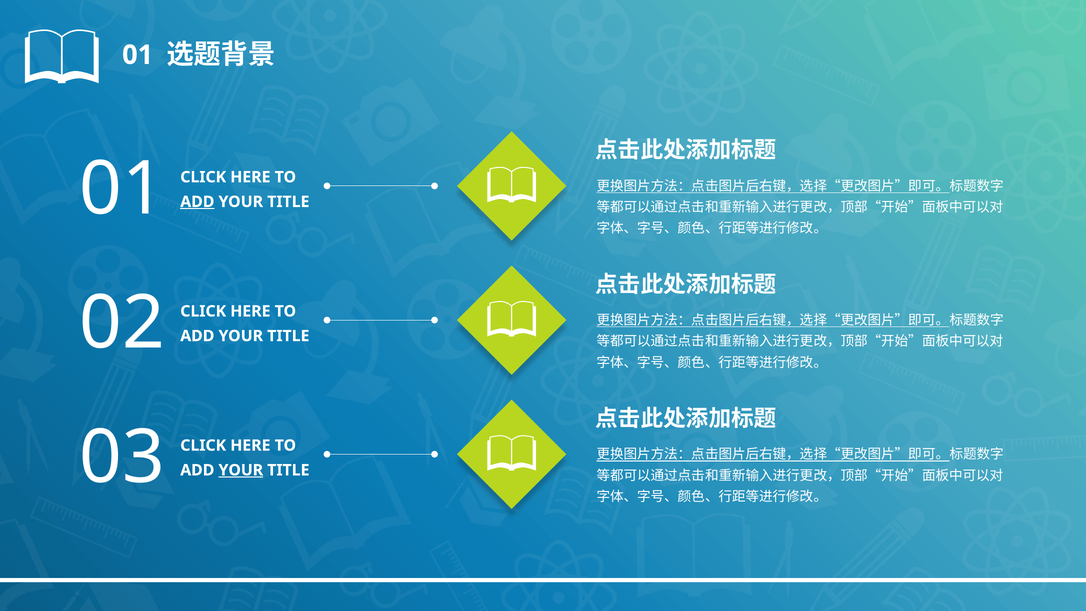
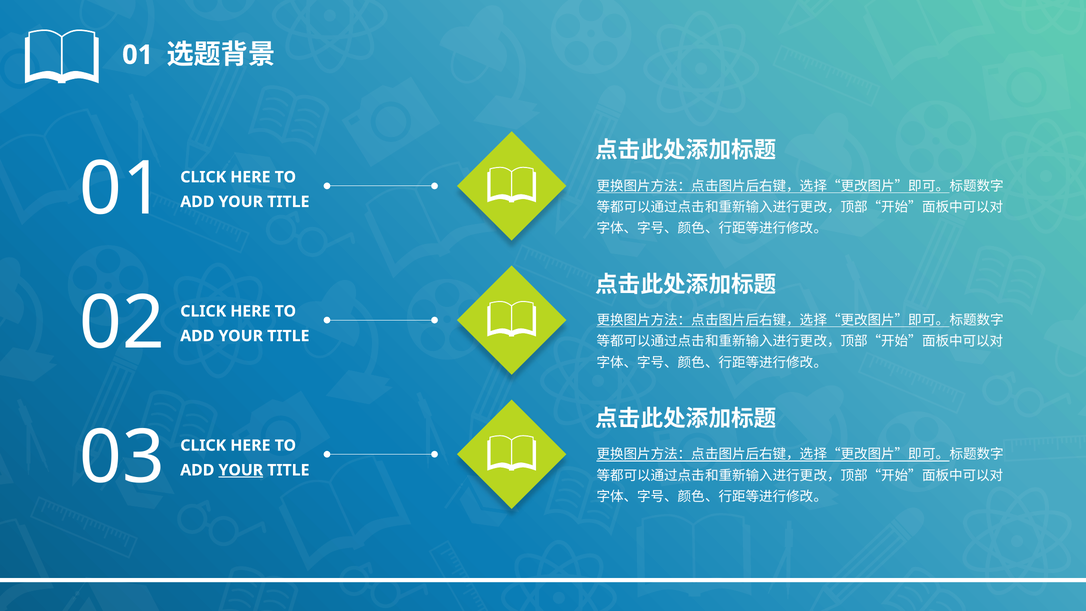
ADD underline: present -> none (197, 202)
